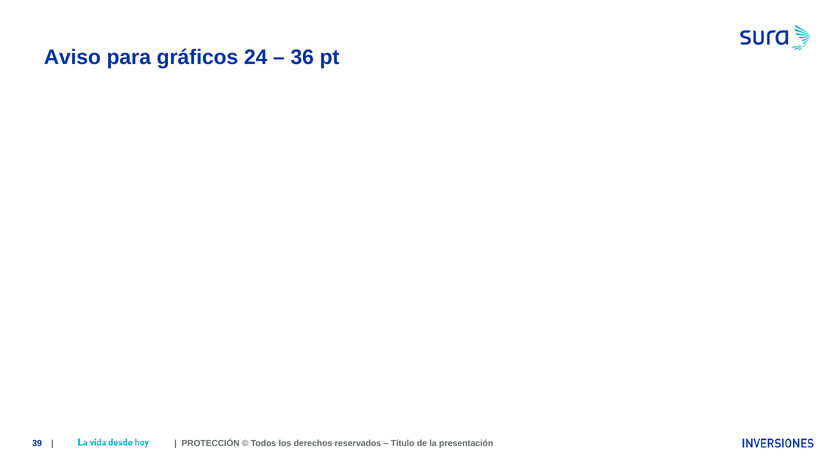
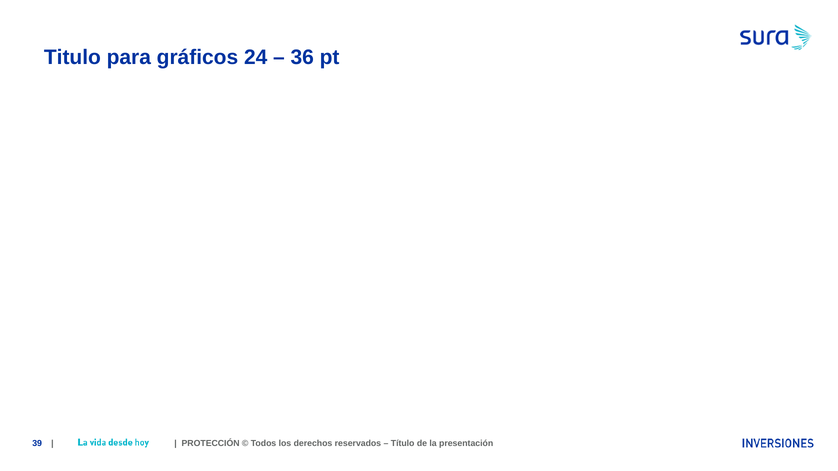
Aviso: Aviso -> Titulo (72, 57)
